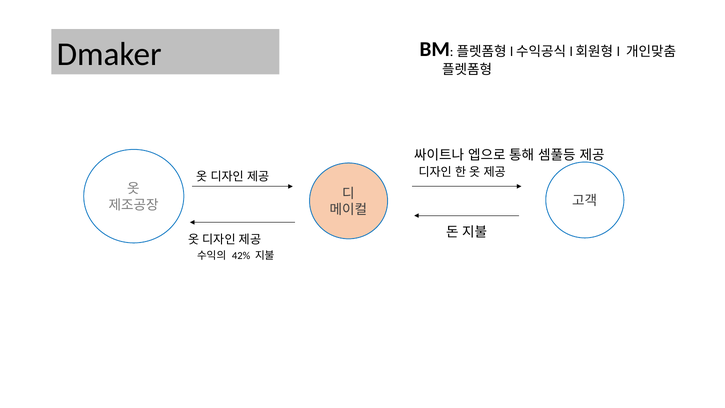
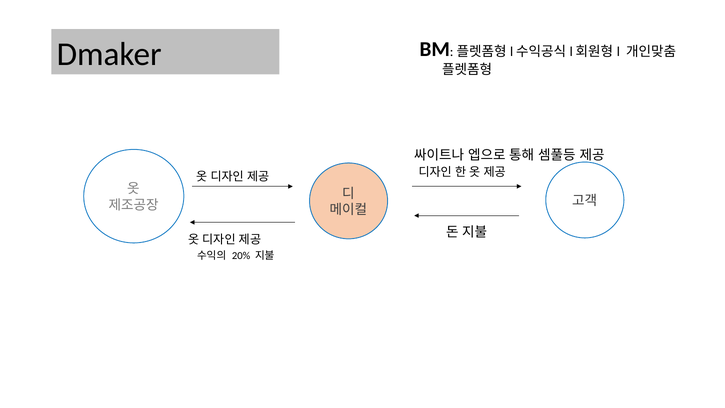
42%: 42% -> 20% (241, 256)
